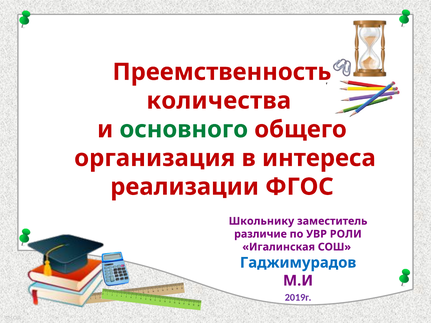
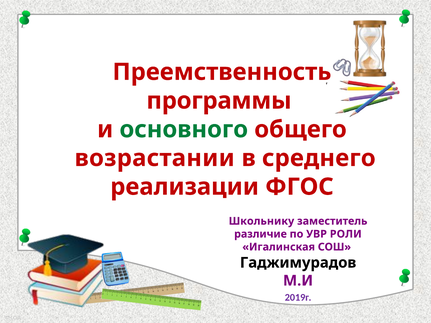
количества: количества -> программы (219, 101)
организация: организация -> возрастании (155, 158)
интереса: интереса -> среднего (319, 158)
Гаджимурадов colour: blue -> black (298, 263)
